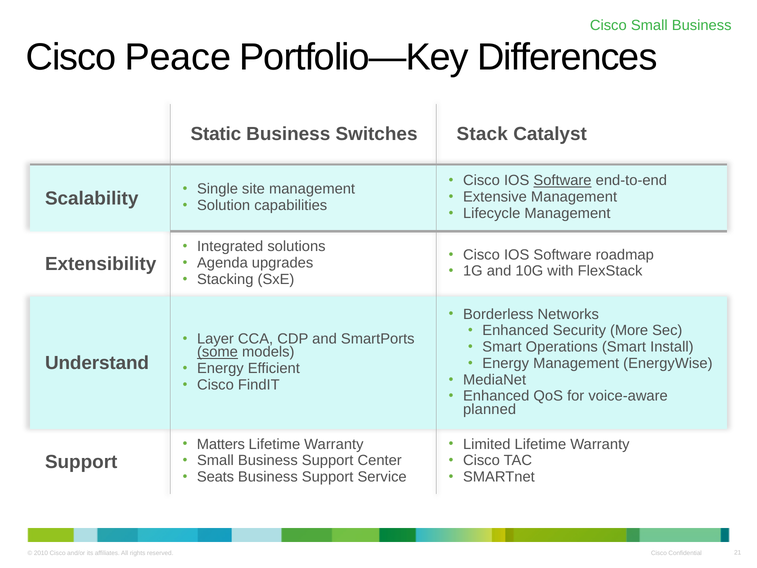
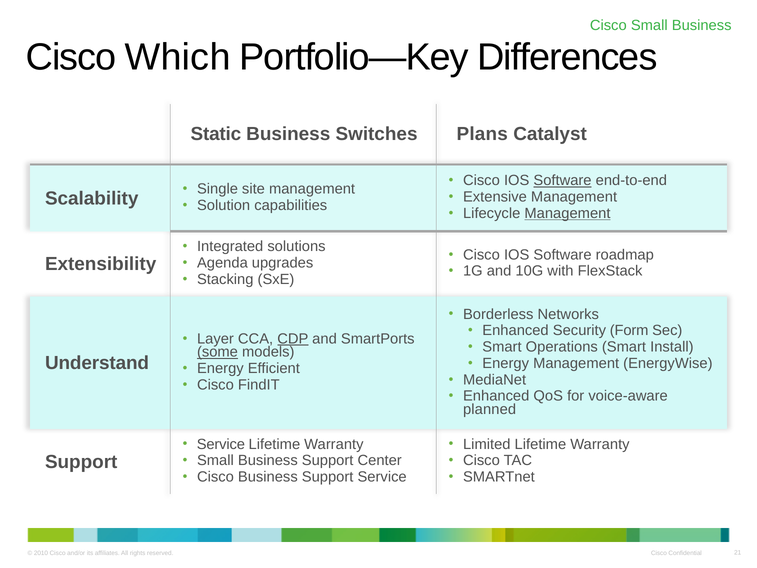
Peace: Peace -> Which (178, 57)
Stack: Stack -> Plans (482, 134)
Management underline: none -> present (567, 213)
More: More -> Form (629, 330)
CDP underline: none -> present (293, 339)
Matters: Matters -> Service (221, 444)
Seats: Seats -> Cisco (215, 477)
